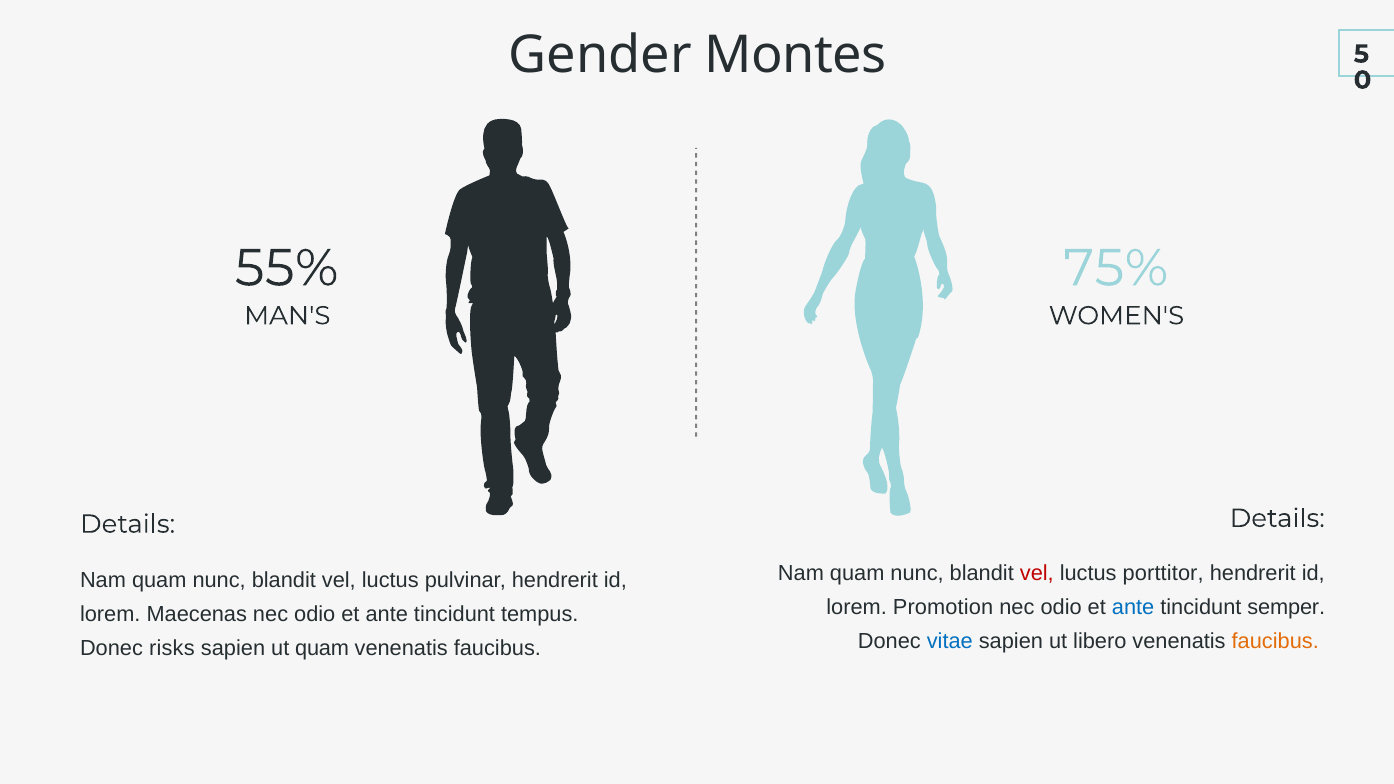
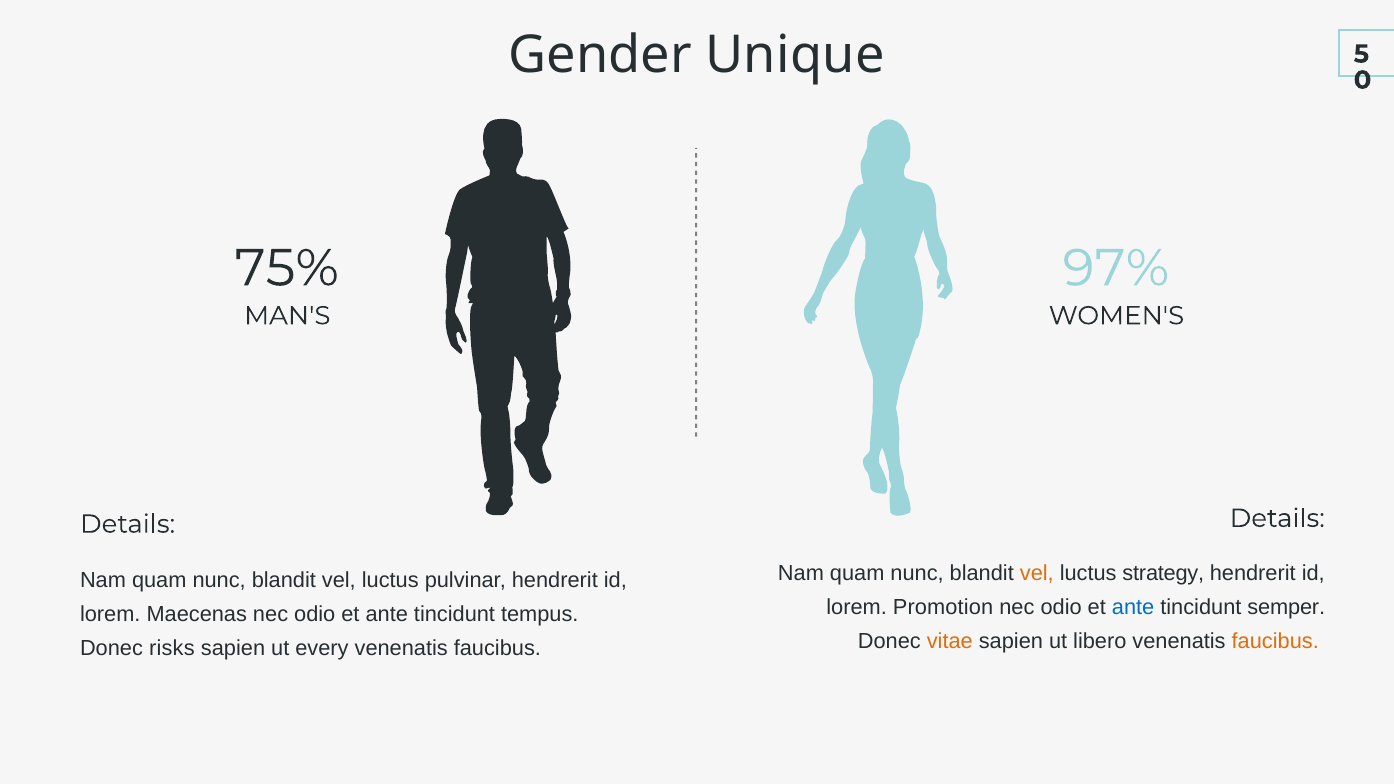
Montes: Montes -> Unique (795, 56)
55%: 55% -> 75% (287, 268)
75%: 75% -> 97% (1116, 268)
vel colour: red -> orange (1037, 574)
porttitor: porttitor -> strategy (1163, 574)
vitae colour: blue -> orange (950, 642)
ut quam: quam -> every (322, 648)
